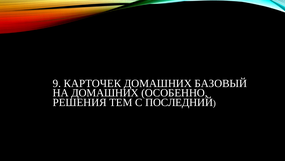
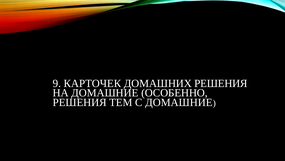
ДОМАШНИХ БАЗОВЫЙ: БАЗОВЫЙ -> РЕШЕНИЯ (221, 83)
НА ДОМАШНИХ: ДОМАШНИХ -> ДОМАШНИЕ (105, 93)
С ПОСЛЕДНИЙ: ПОСЛЕДНИЙ -> ДОМАШНИЕ (179, 102)
